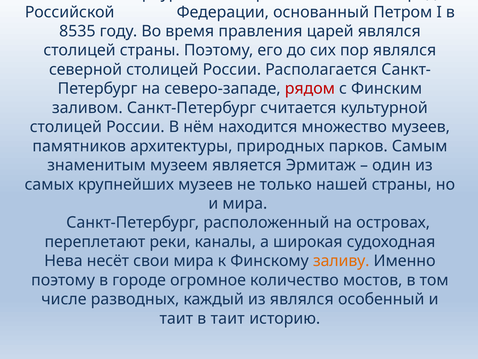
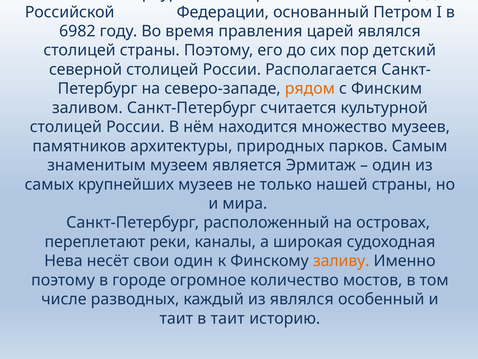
8535: 8535 -> 6982 (77, 31)
пор являлся: являлся -> детский (405, 50)
рядом colour: red -> orange (310, 89)
свои мира: мира -> один (193, 261)
